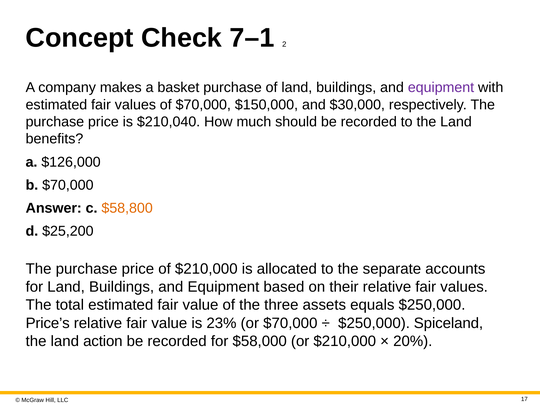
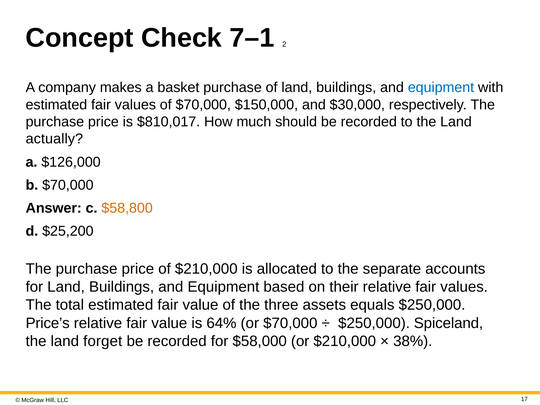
equipment colour: purple -> blue (441, 88)
$210,040: $210,040 -> $810,017 (169, 122)
benefits: benefits -> actually (54, 139)
23%: 23% -> 64% (221, 323)
action: action -> forget (103, 341)
20%: 20% -> 38% (413, 341)
